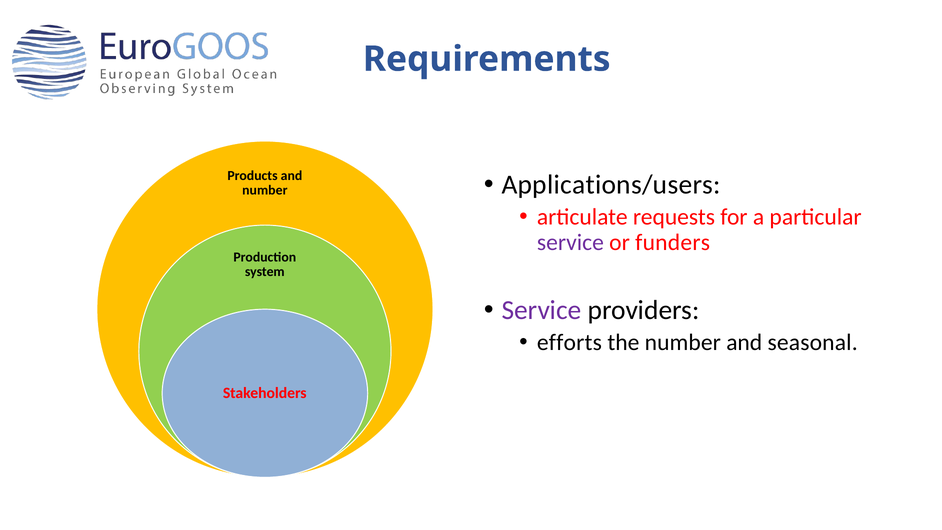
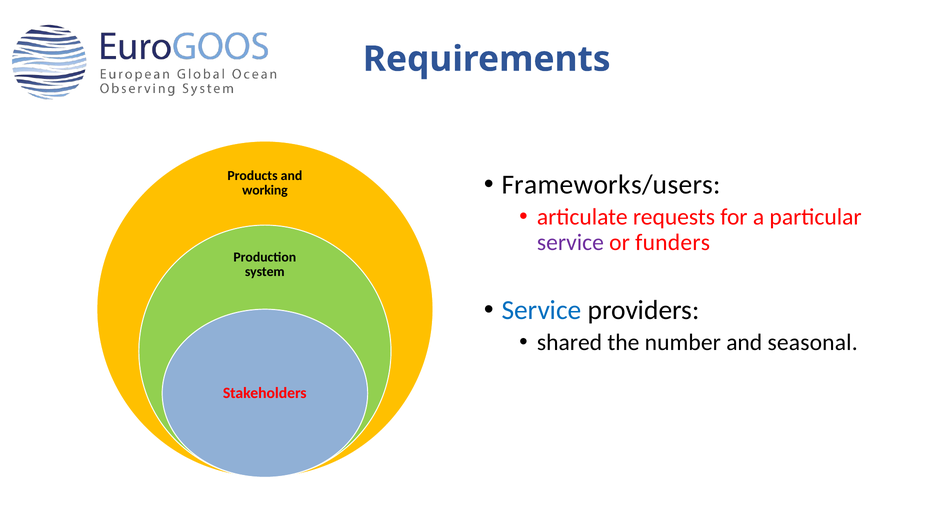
Applications/users: Applications/users -> Frameworks/users (611, 185)
number: number -> working (265, 190)
Service colour: purple -> blue (542, 310)
efforts: efforts -> shared (570, 343)
